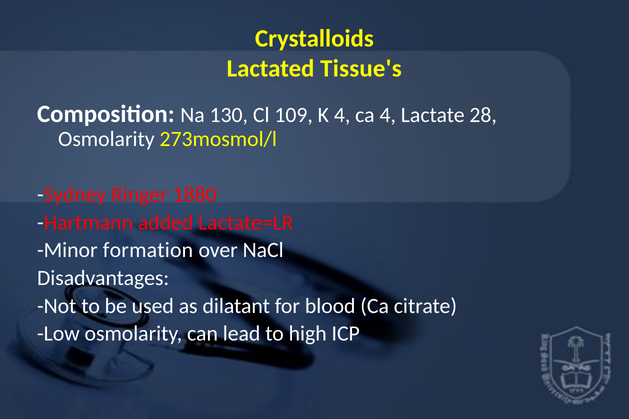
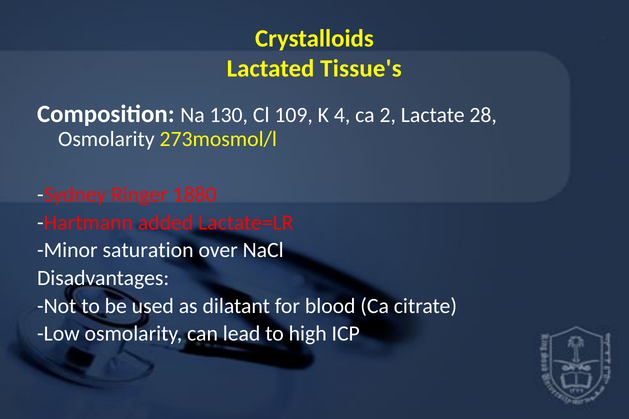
ca 4: 4 -> 2 (388, 115)
formation: formation -> saturation (148, 250)
